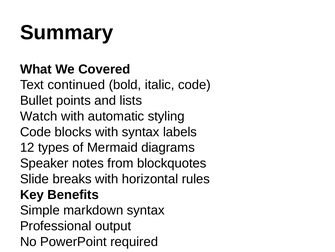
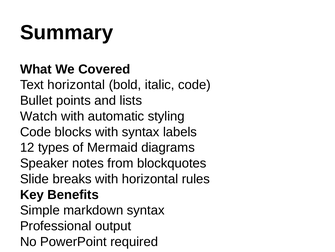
Text continued: continued -> horizontal (76, 85)
